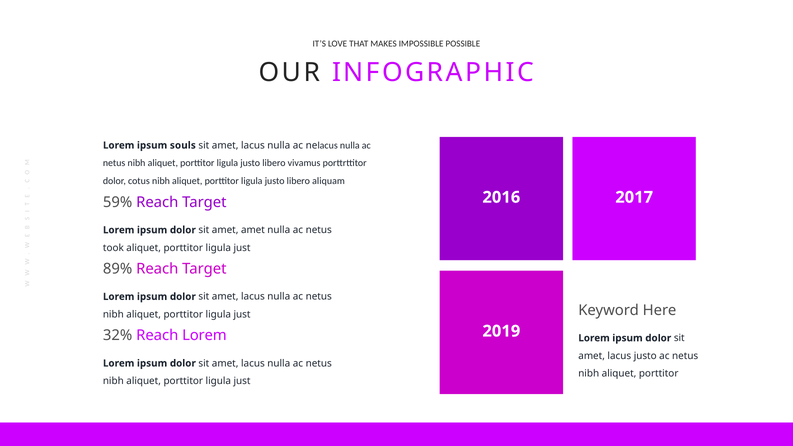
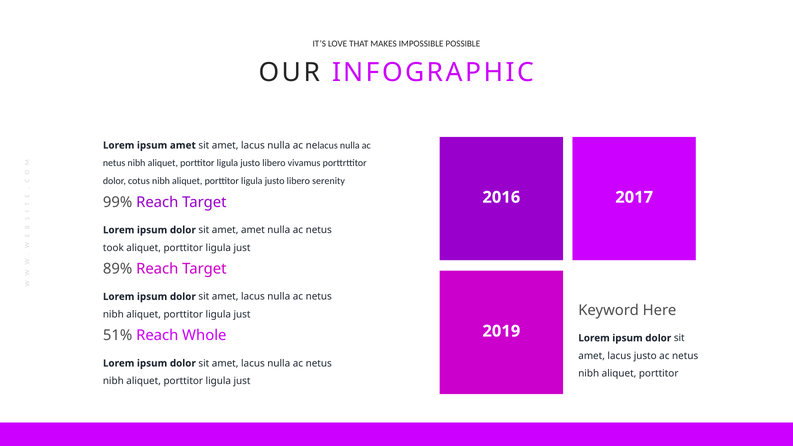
ipsum souls: souls -> amet (183, 145)
aliquam: aliquam -> serenity (329, 181)
59%: 59% -> 99% (118, 202)
32%: 32% -> 51% (118, 335)
Reach Lorem: Lorem -> Whole (204, 335)
